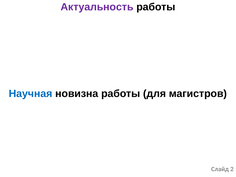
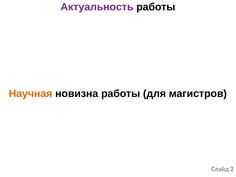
Научная colour: blue -> orange (31, 94)
